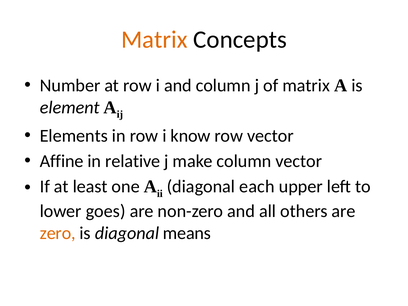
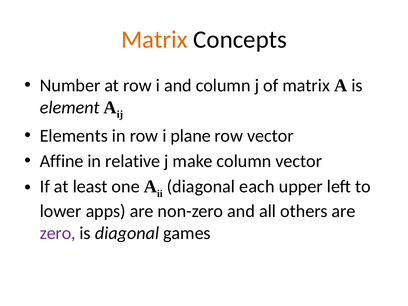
know: know -> plane (191, 136)
goes: goes -> apps (106, 211)
zero colour: orange -> purple (58, 233)
means: means -> games (187, 233)
